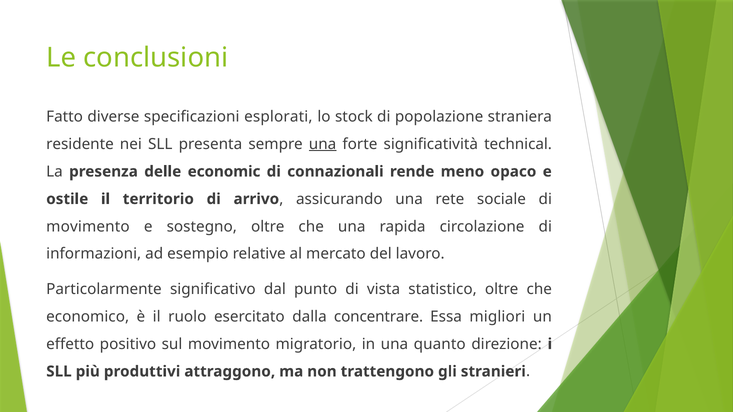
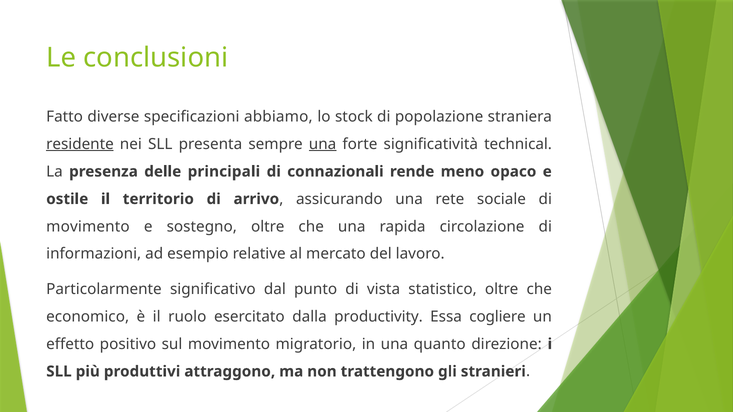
esplorati: esplorati -> abbiamo (278, 117)
residente underline: none -> present (80, 144)
economic: economic -> principali (224, 172)
concentrare: concentrare -> productivity (379, 317)
migliori: migliori -> cogliere (497, 317)
